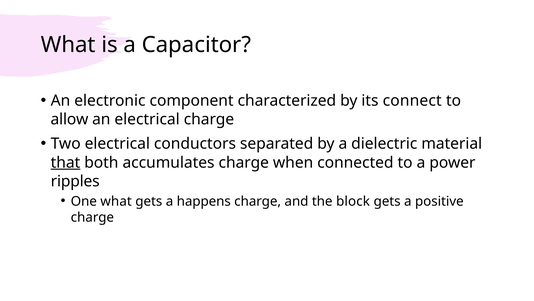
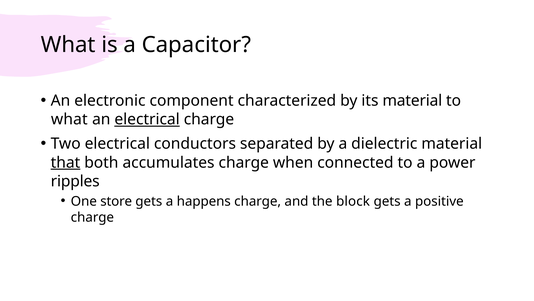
its connect: connect -> material (412, 101)
allow: allow -> what (69, 119)
electrical underline: none -> present (147, 119)
One what: what -> store (116, 201)
